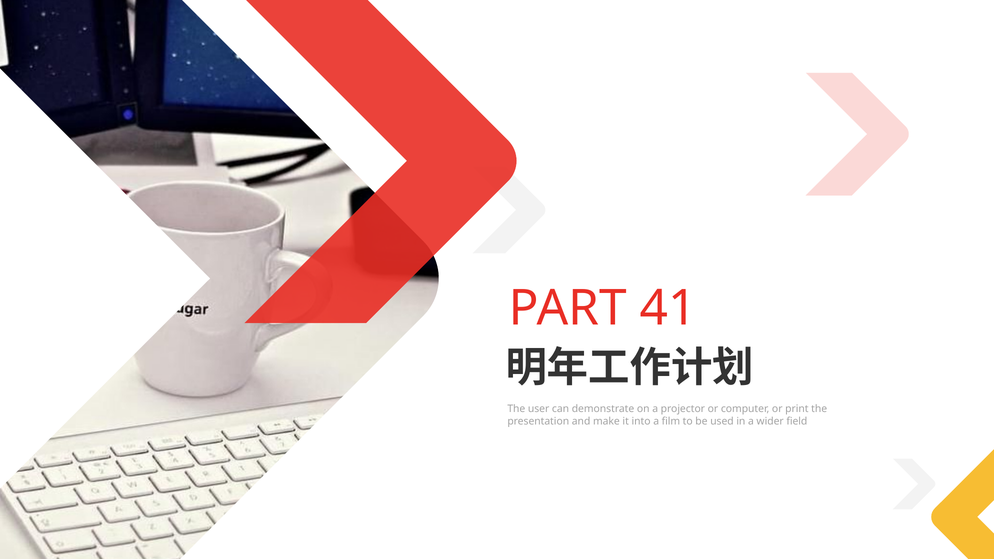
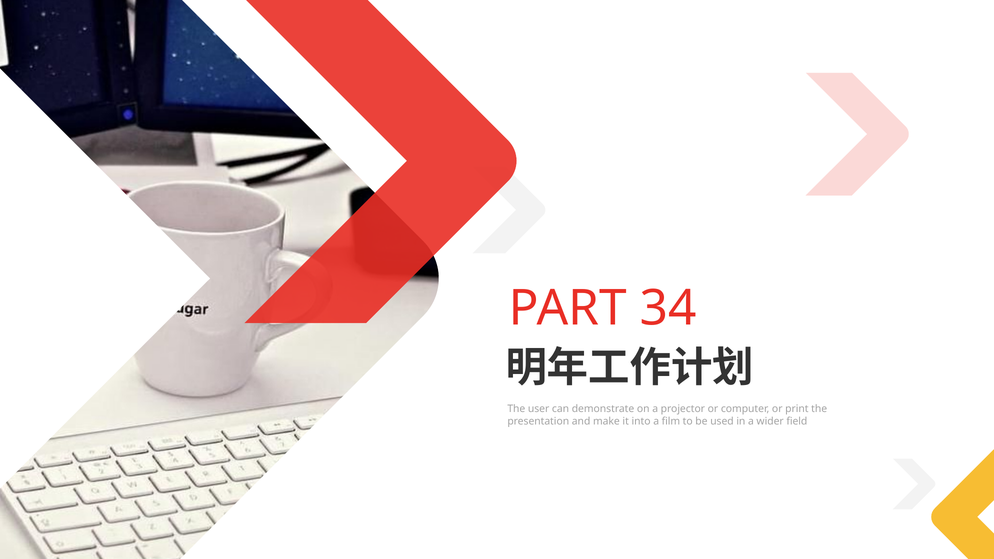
41: 41 -> 34 (668, 308)
